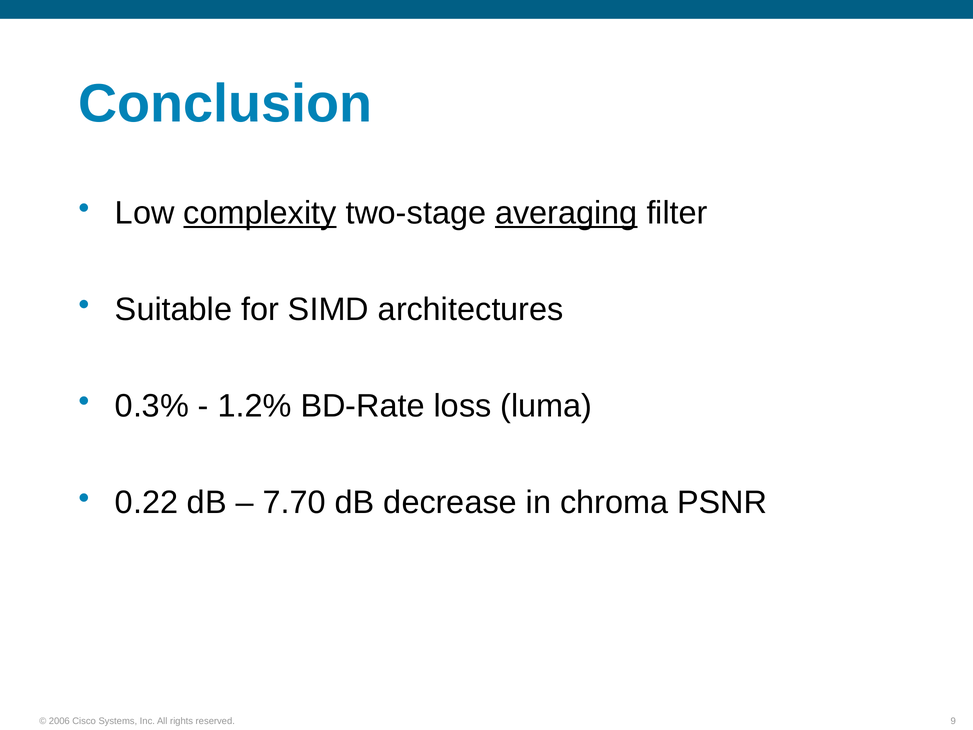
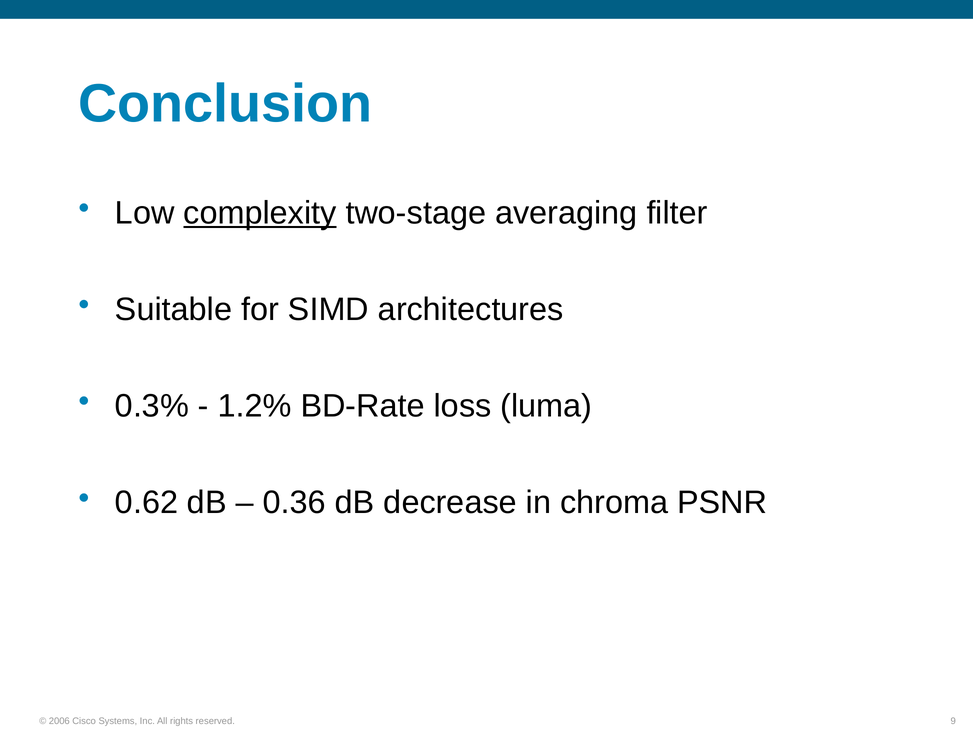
averaging underline: present -> none (566, 213)
0.22: 0.22 -> 0.62 (147, 503)
7.70: 7.70 -> 0.36 (294, 503)
